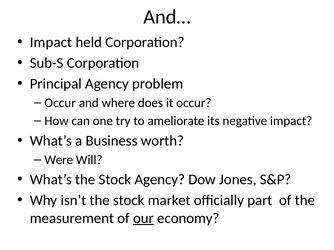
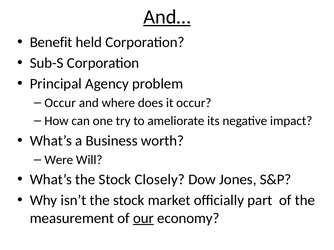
And… underline: none -> present (167, 17)
Impact: Impact -> Benefit (51, 42)
Stock Agency: Agency -> Closely (160, 180)
